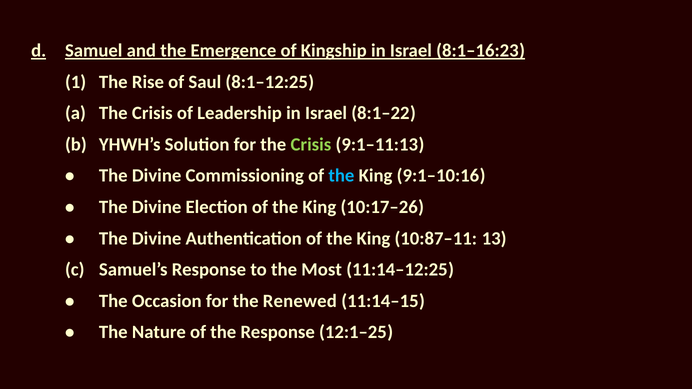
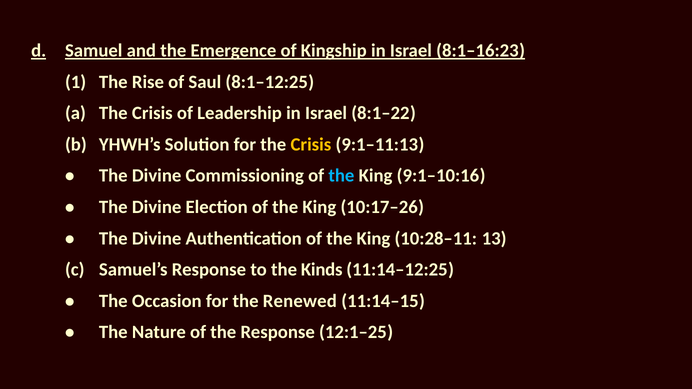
Crisis colour: light green -> yellow (311, 145)
10:87–11: 10:87–11 -> 10:28–11 (436, 239)
Most: Most -> Kinds (322, 270)
